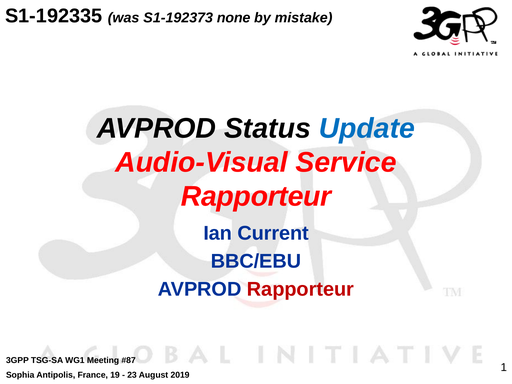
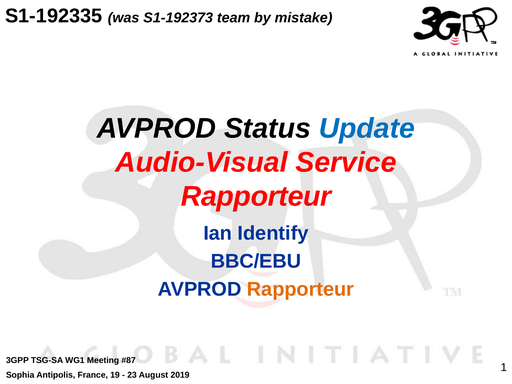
none: none -> team (234, 18)
Current: Current -> Identify (273, 233)
Rapporteur colour: red -> orange (300, 289)
